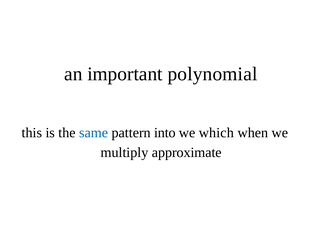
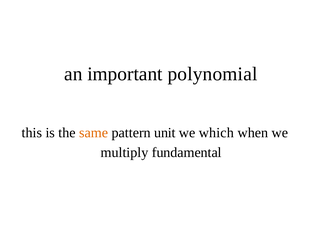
same colour: blue -> orange (94, 133)
into: into -> unit (165, 133)
approximate: approximate -> fundamental (187, 152)
